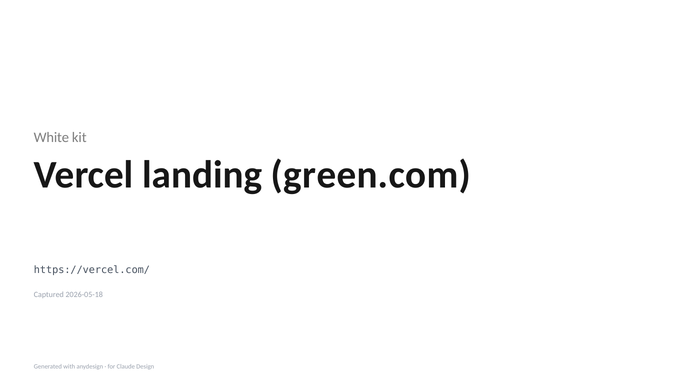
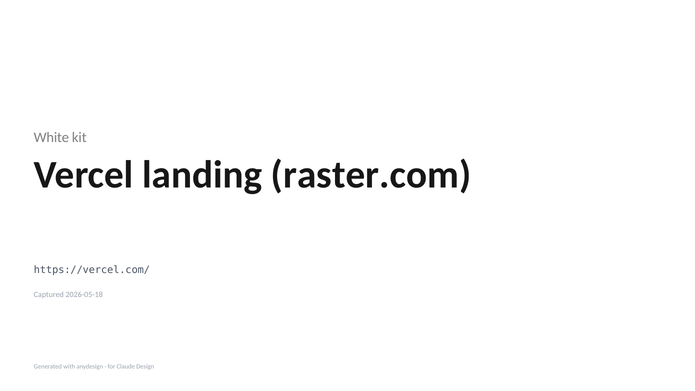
green.com: green.com -> raster.com (371, 175)
